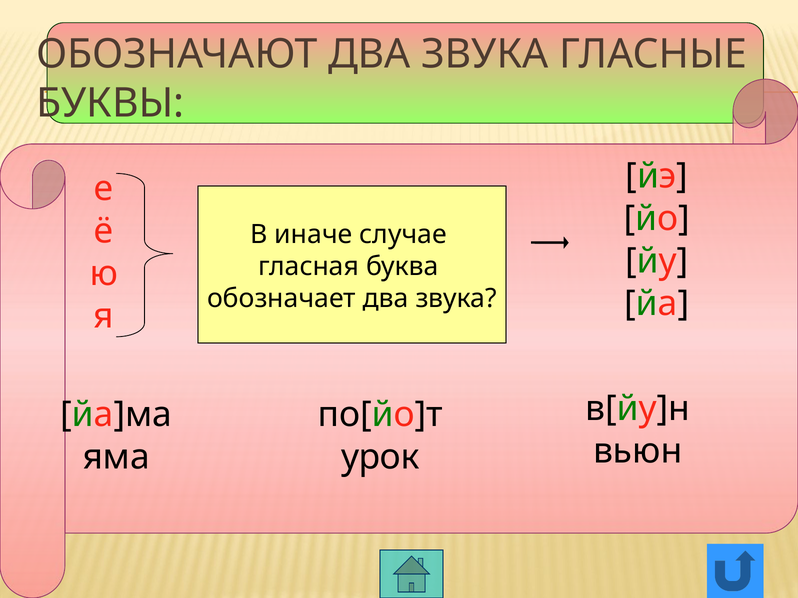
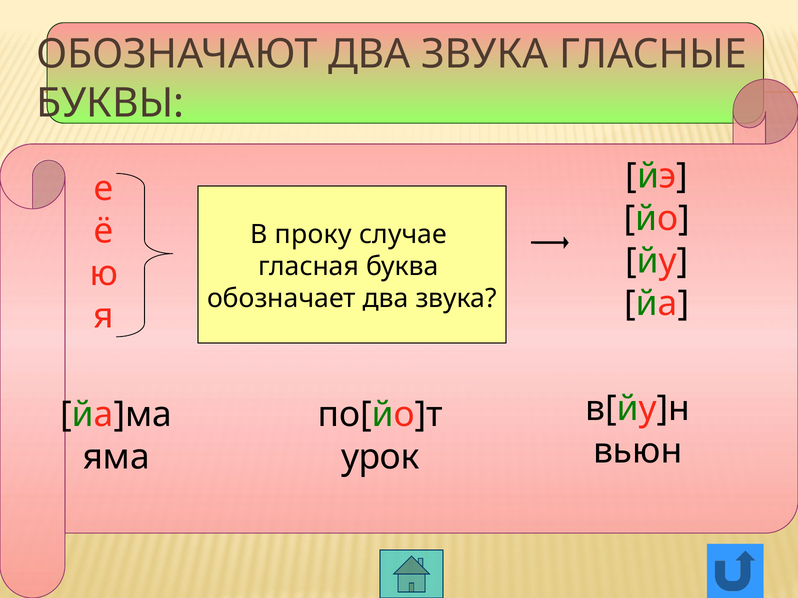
иначе: иначе -> проку (313, 235)
